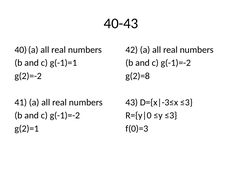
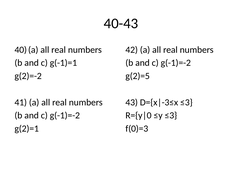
g(2)=8: g(2)=8 -> g(2)=5 (138, 76)
